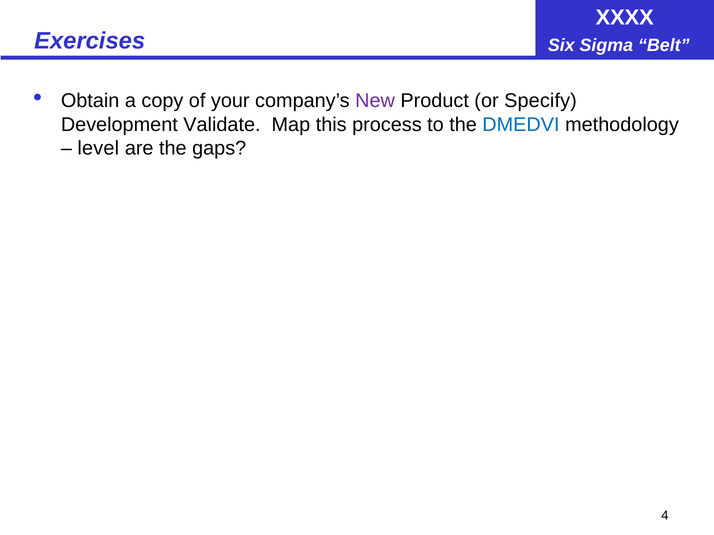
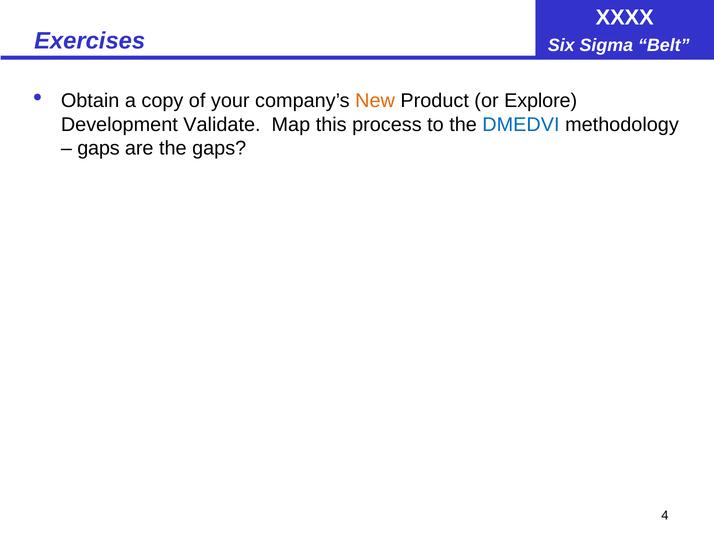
New colour: purple -> orange (375, 101)
Specify: Specify -> Explore (541, 101)
level: level -> gaps (98, 149)
